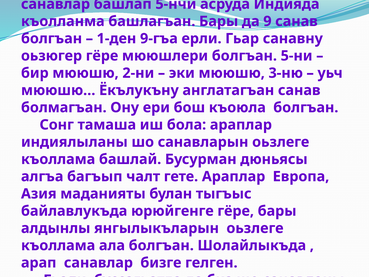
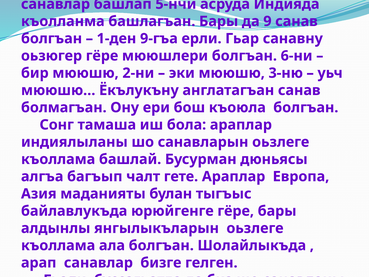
5-ни: 5-ни -> 6-ни (297, 56)
